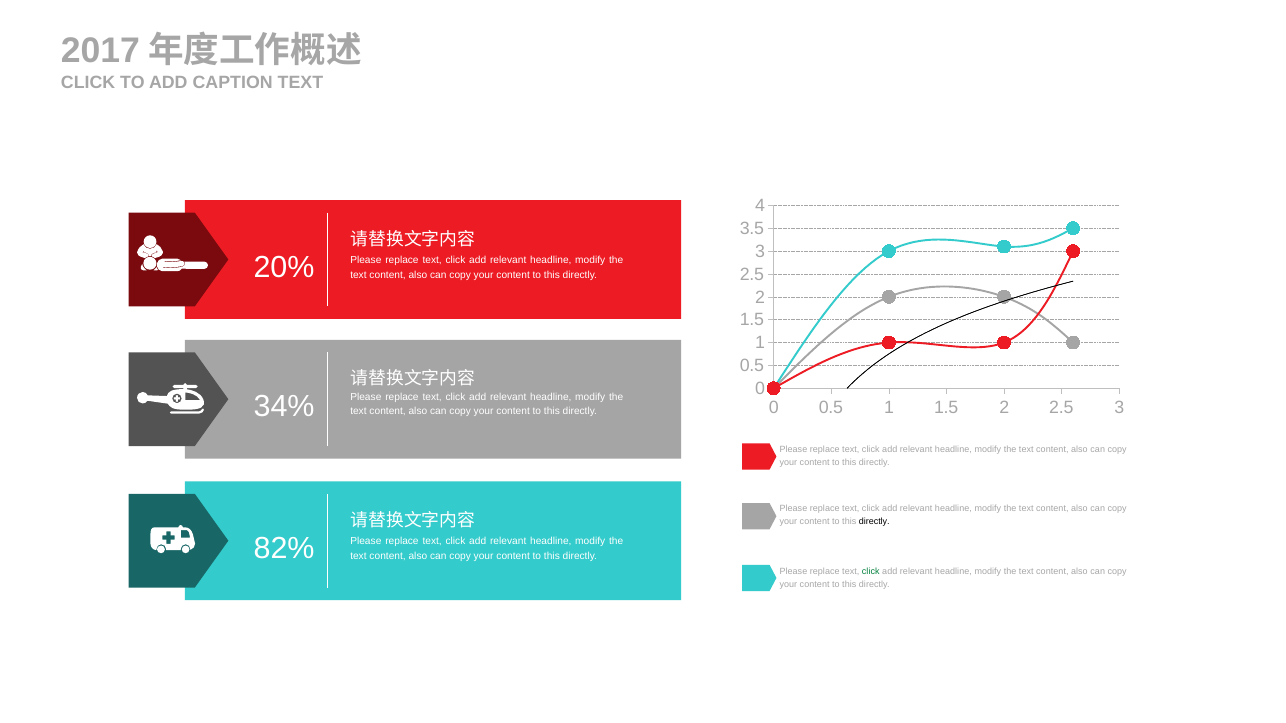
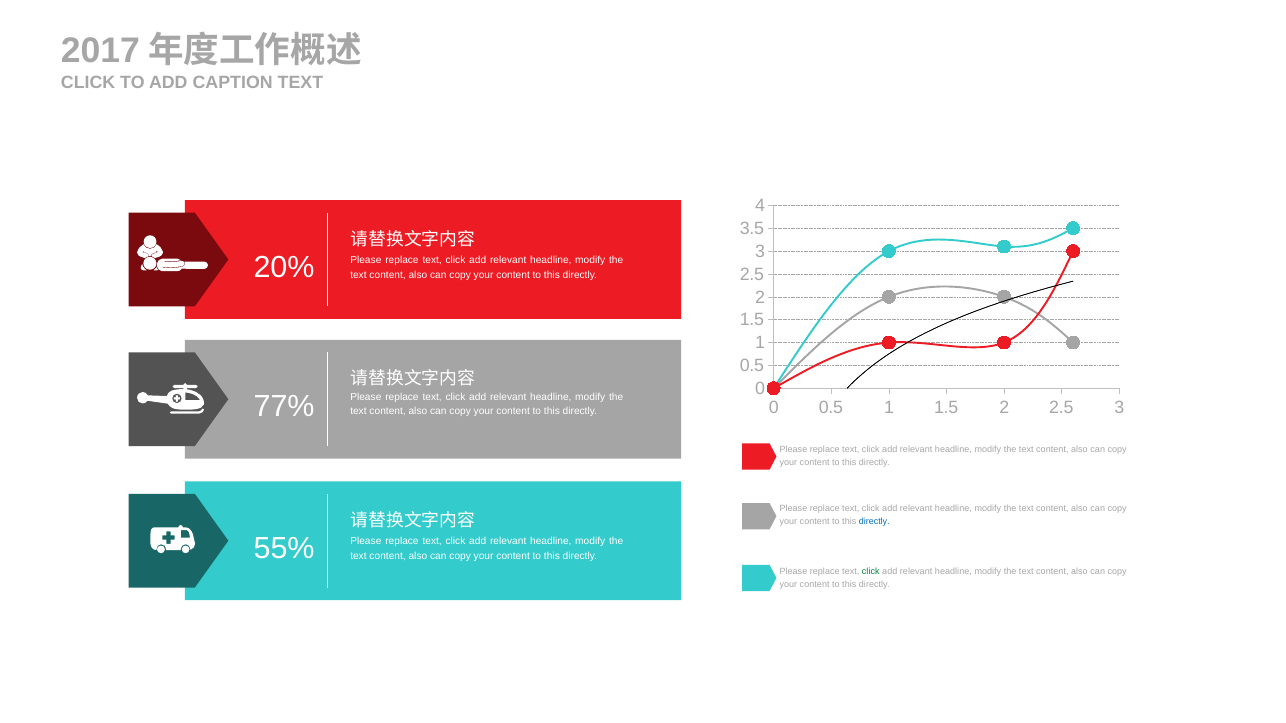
34%: 34% -> 77% (284, 407)
directly colour: black -> blue (874, 522)
82%: 82% -> 55% (284, 548)
